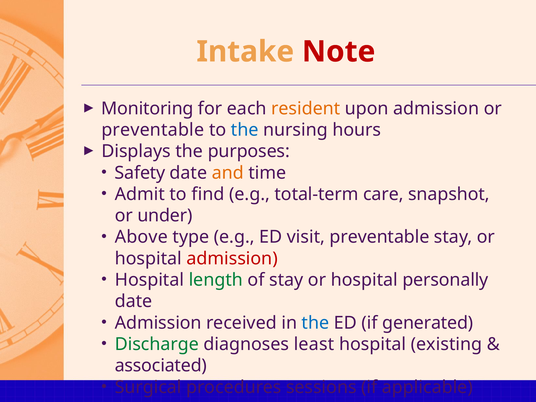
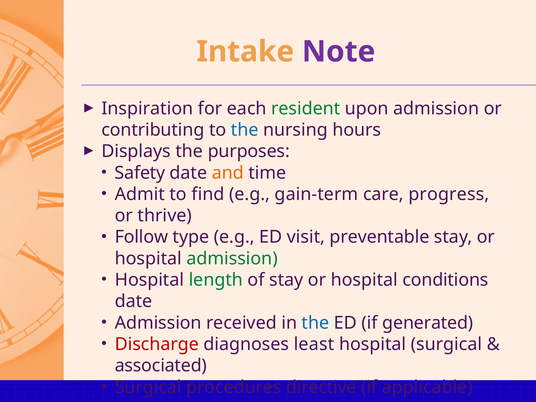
Note colour: red -> purple (339, 52)
Monitoring: Monitoring -> Inspiration (147, 108)
resident colour: orange -> green (306, 108)
preventable: preventable -> contributing (153, 130)
total-term: total-term -> gain-term (316, 194)
snapshot: snapshot -> progress (449, 194)
under: under -> thrive (165, 216)
Above: Above -> Follow (141, 237)
admission colour: red -> green (232, 259)
personally: personally -> conditions (445, 280)
Discharge colour: green -> red (157, 344)
hospital existing: existing -> surgical (446, 344)
sessions: sessions -> directive (321, 387)
